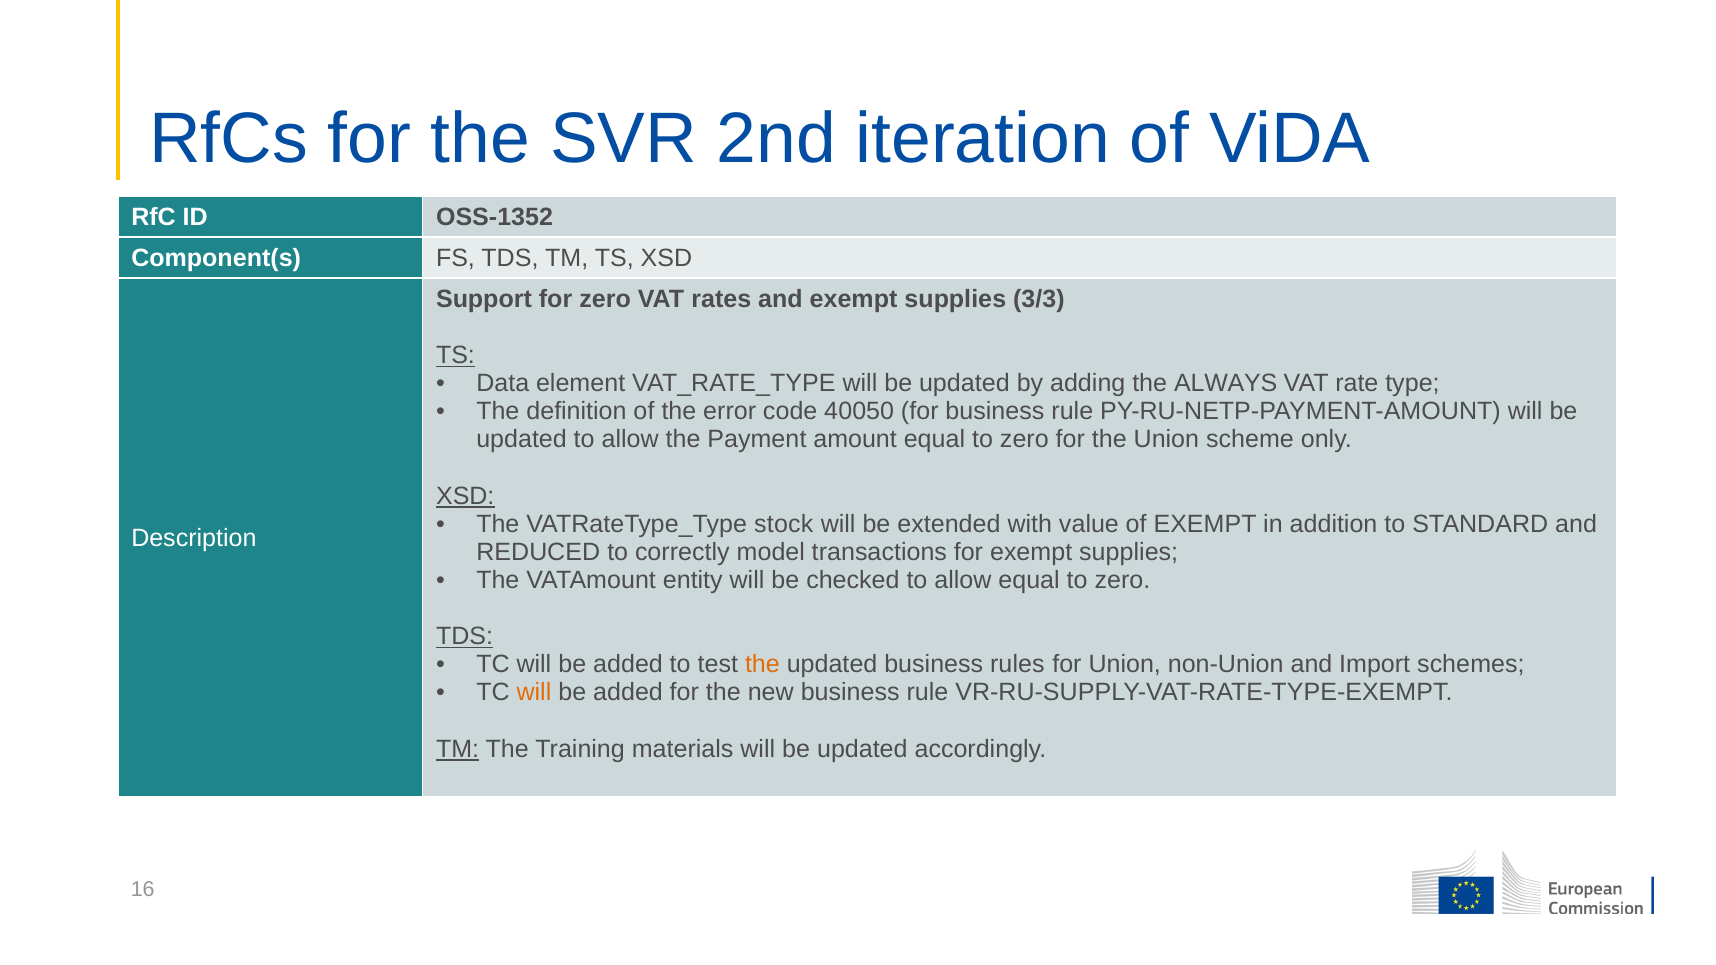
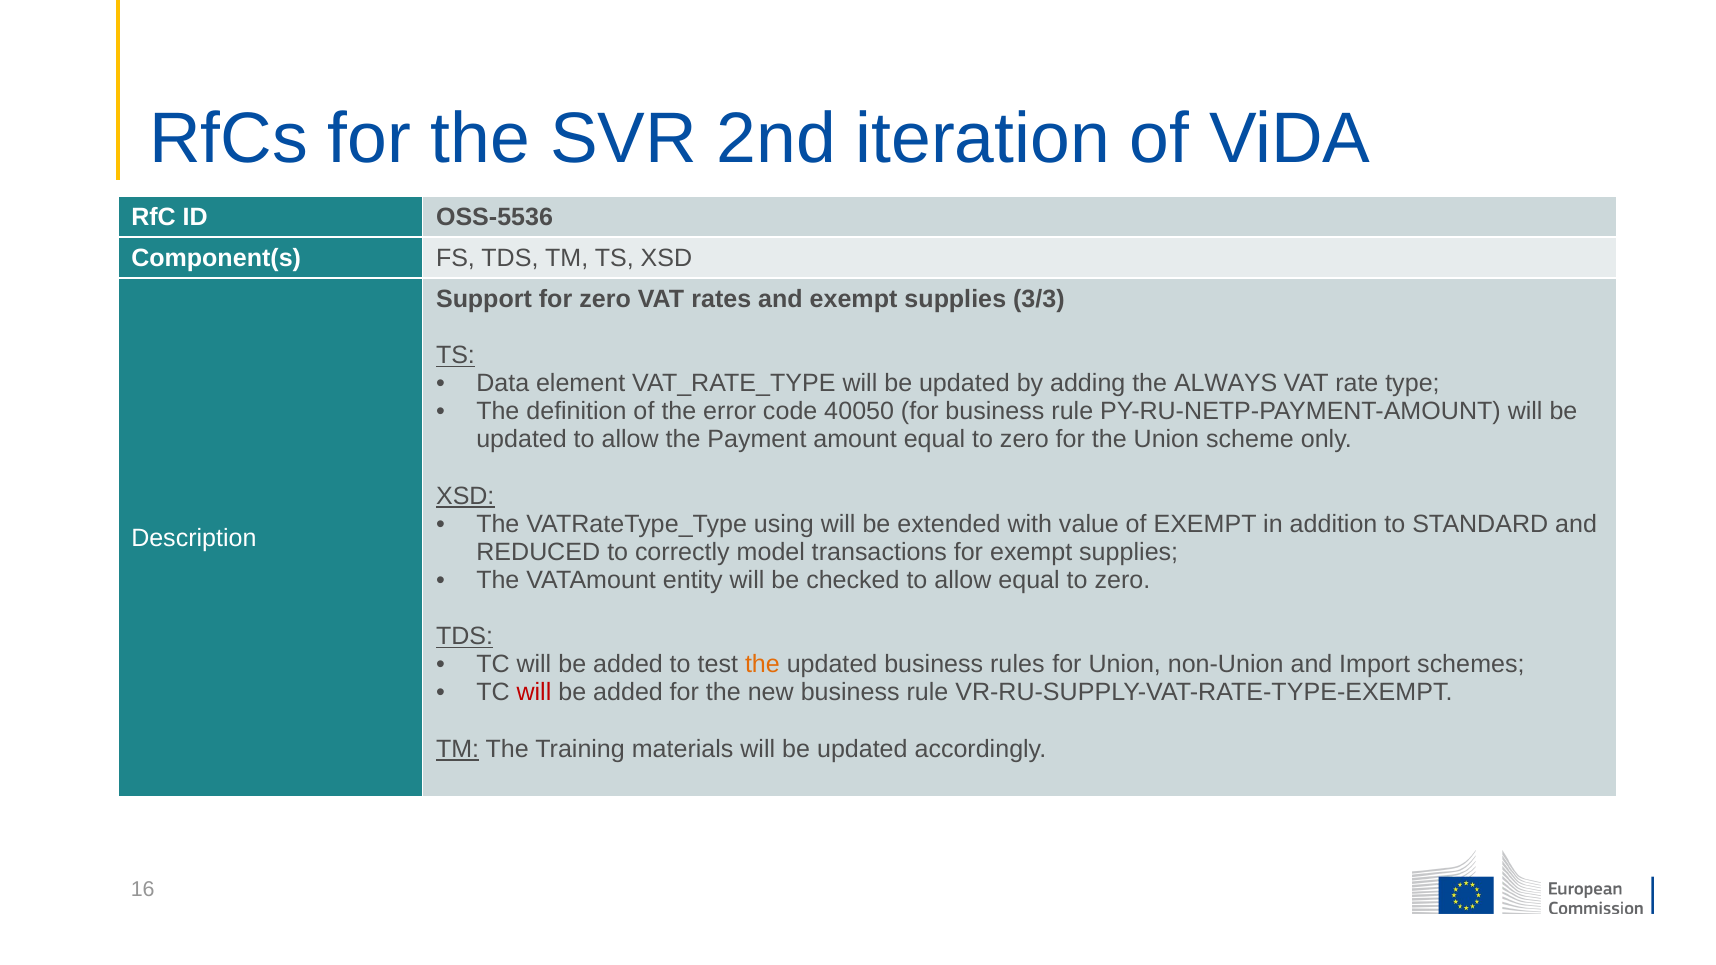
OSS-1352: OSS-1352 -> OSS-5536 (495, 217)
stock: stock -> using (784, 524)
will colour: orange -> red (534, 693)
